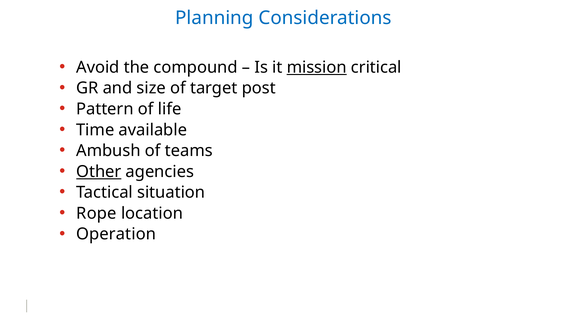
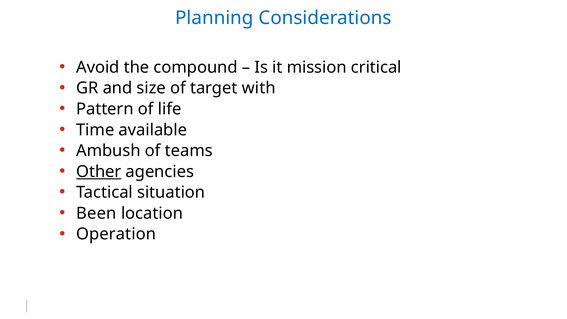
mission underline: present -> none (317, 67)
post: post -> with (259, 88)
Rope: Rope -> Been (96, 213)
